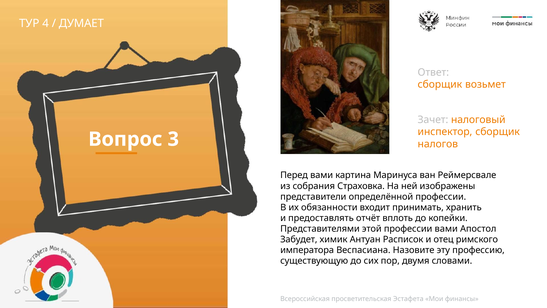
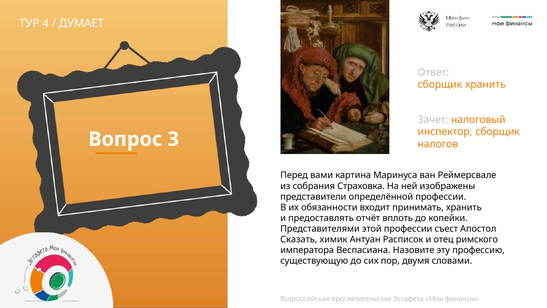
сборщик возьмет: возьмет -> хранить (485, 84)
профессии вами: вами -> съест (446, 228)
Забудет: Забудет -> Сказать (299, 239)
